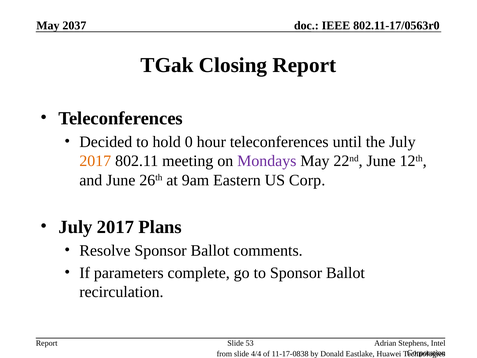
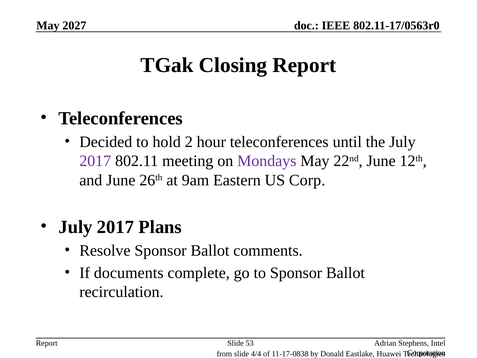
2037: 2037 -> 2027 (74, 25)
0: 0 -> 2 (189, 142)
2017 colour: orange -> purple (95, 161)
parameters: parameters -> documents (129, 273)
